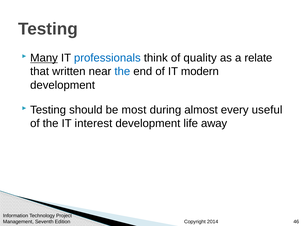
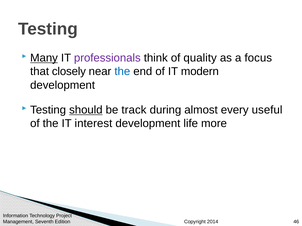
professionals colour: blue -> purple (107, 58)
relate: relate -> focus (258, 58)
written: written -> closely (69, 72)
should underline: none -> present (86, 110)
most: most -> track (134, 110)
away: away -> more (214, 124)
